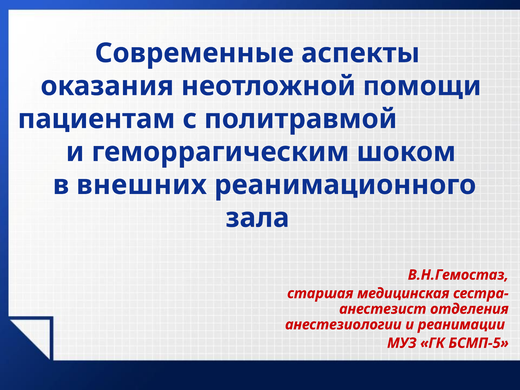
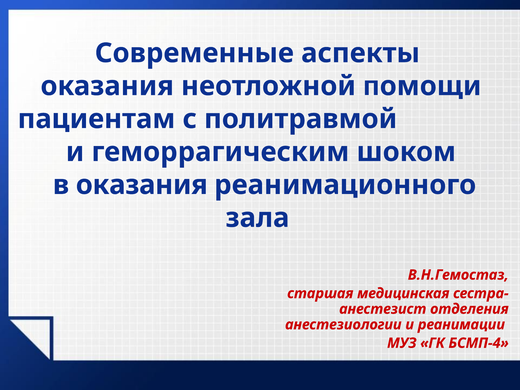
в внешних: внешних -> оказания (142, 185)
БСМП-5: БСМП-5 -> БСМП-4 (479, 343)
